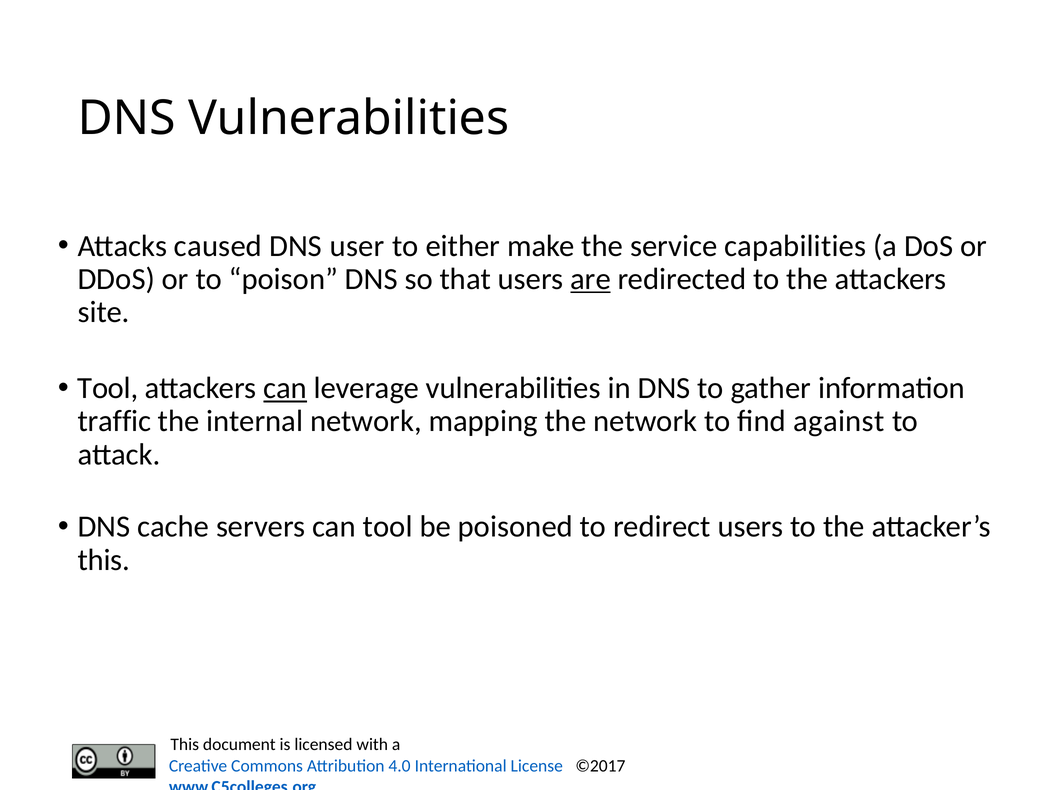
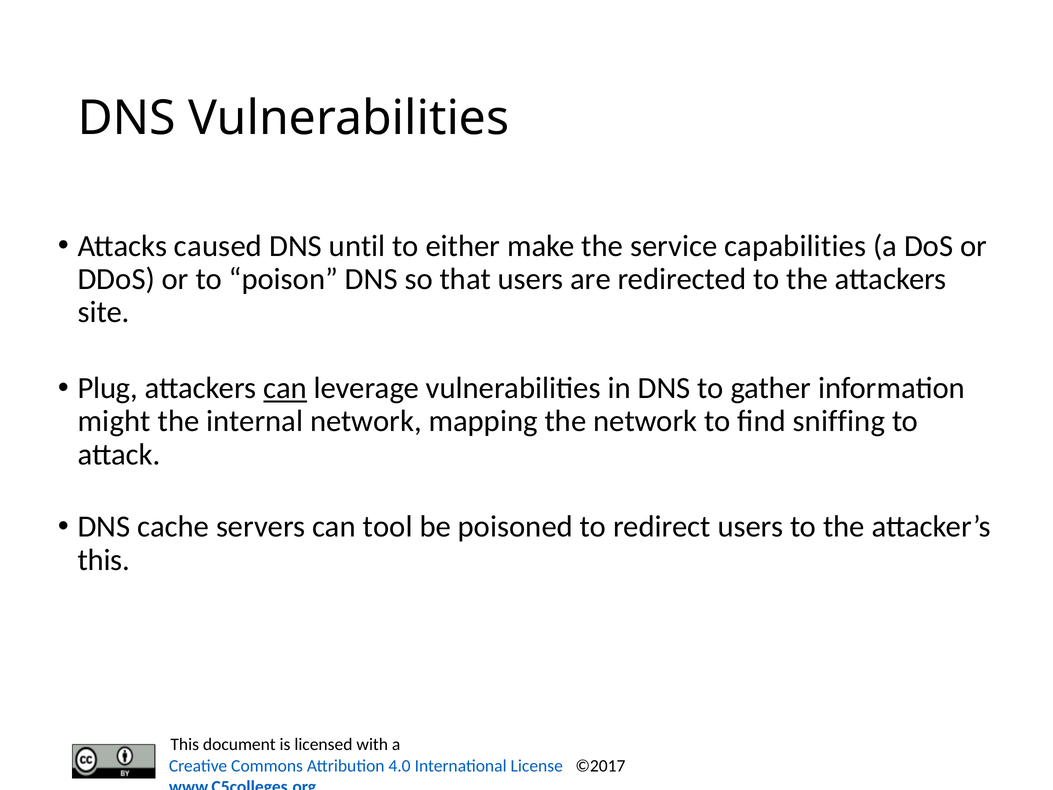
user: user -> until (357, 246)
are underline: present -> none (591, 279)
Tool: Tool -> Plug (108, 388)
traffic: traffic -> might (114, 421)
against: against -> sniffing (839, 421)
